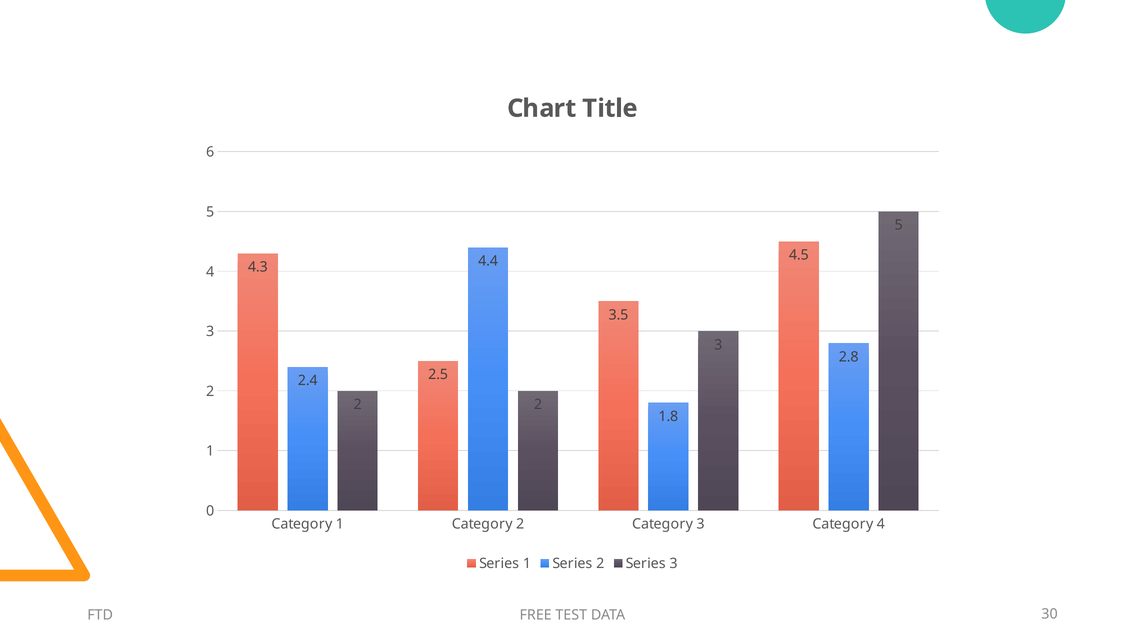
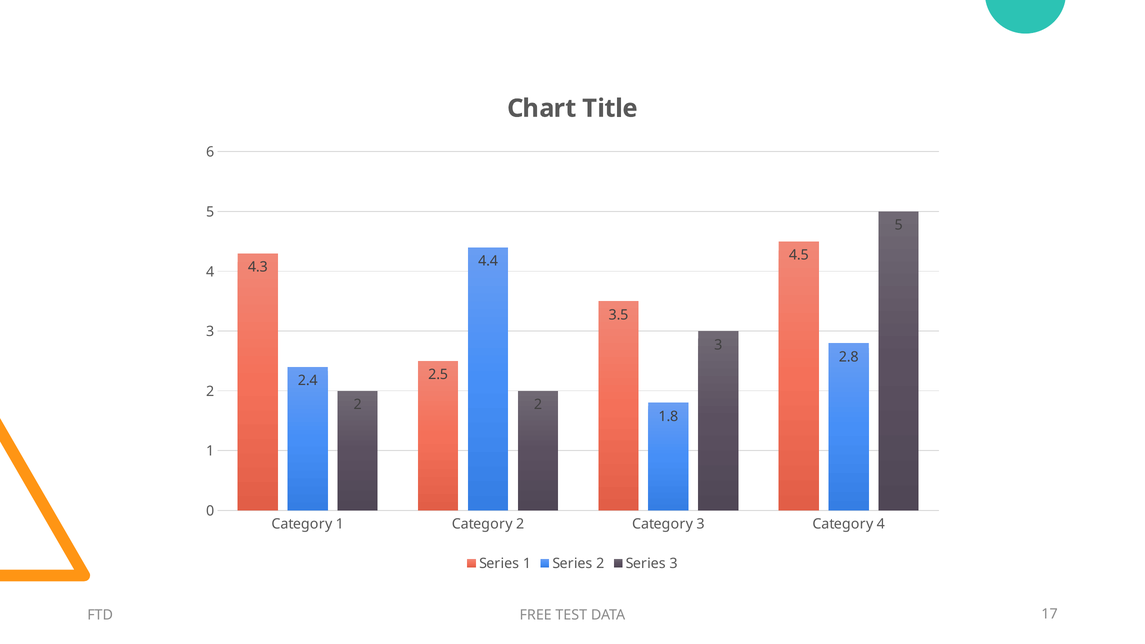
30: 30 -> 17 (1050, 614)
